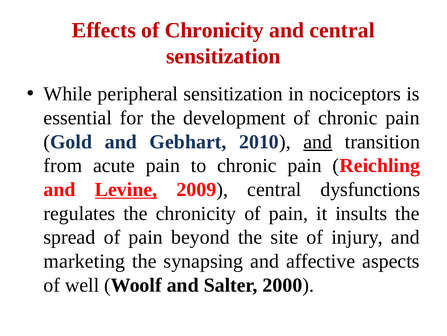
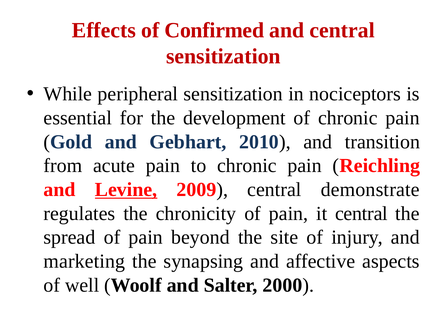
of Chronicity: Chronicity -> Confirmed (214, 30)
and underline: present -> none (318, 141)
dysfunctions: dysfunctions -> demonstrate (370, 189)
it insults: insults -> central (361, 213)
